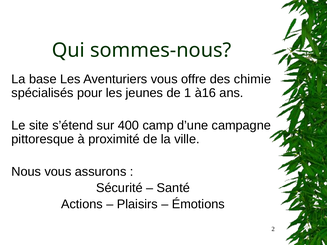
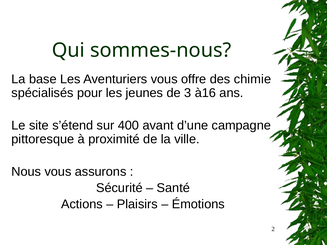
1: 1 -> 3 (188, 93)
camp: camp -> avant (158, 126)
